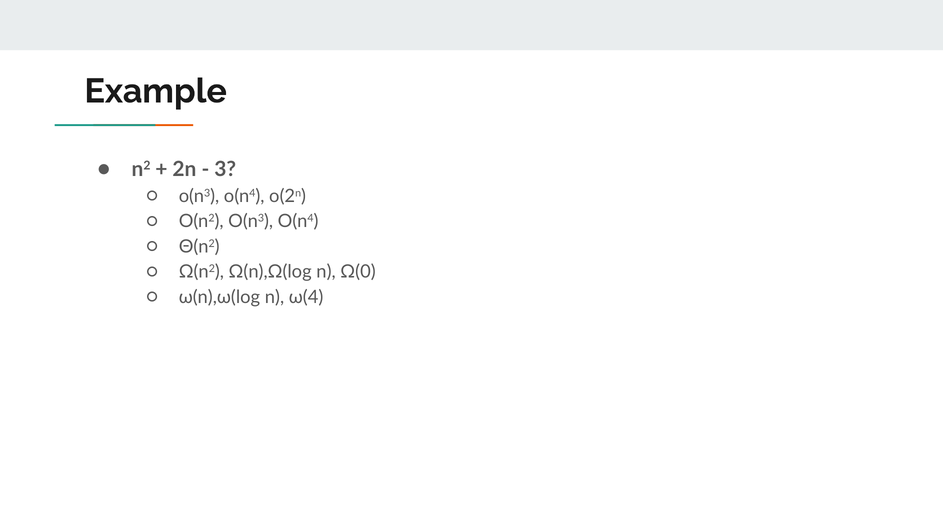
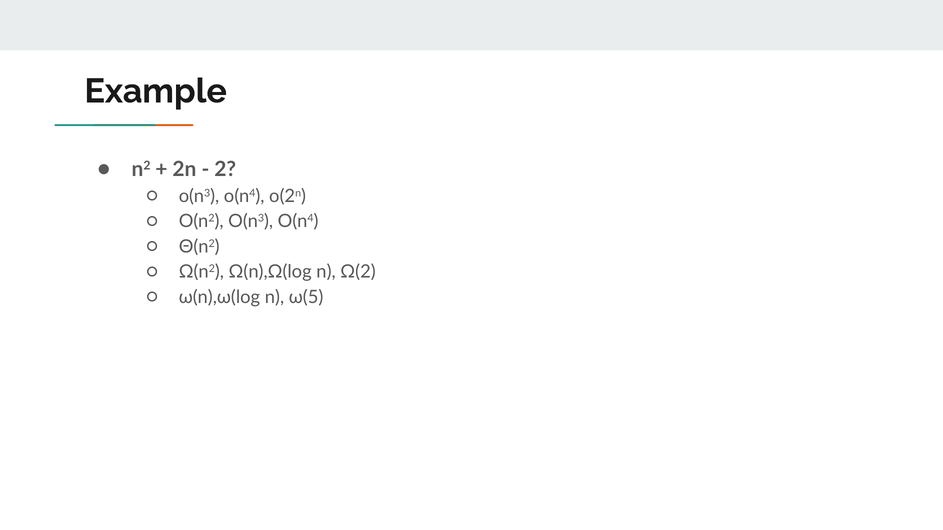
3: 3 -> 2 (225, 170)
Ω(0: Ω(0 -> Ω(2 (358, 272)
ω(4: ω(4 -> ω(5 (306, 297)
